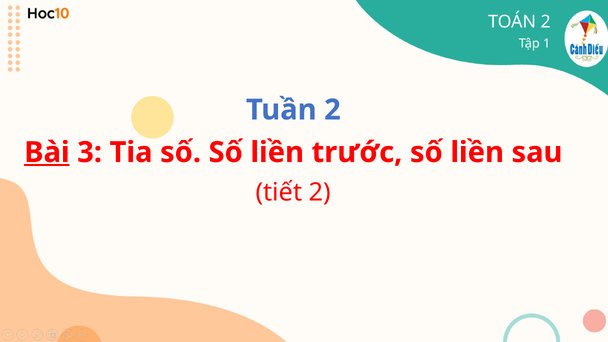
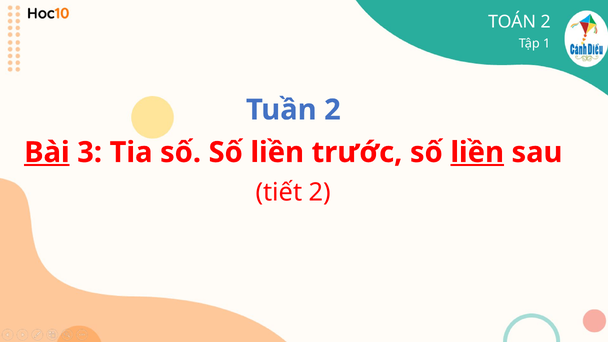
liền underline: none -> present (477, 152)
